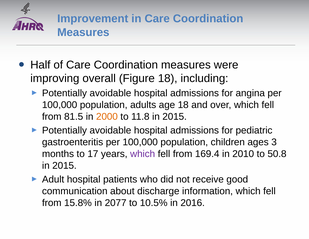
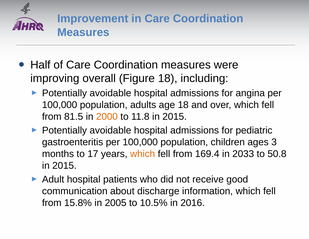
which colour: purple -> orange (143, 154)
2010: 2010 -> 2033 (243, 154)
2077: 2077 -> 2005 (116, 203)
